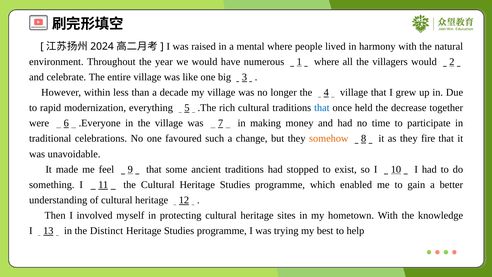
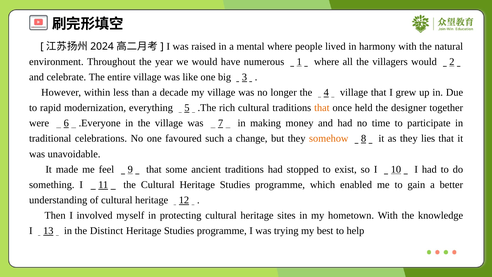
that colour: blue -> orange (322, 108)
decrease: decrease -> designer (409, 108)
fire: fire -> lies (428, 138)
